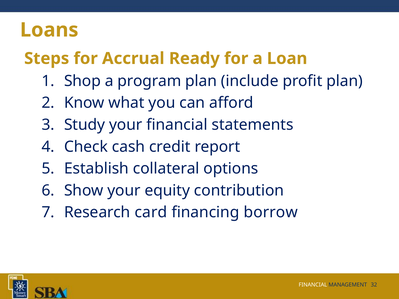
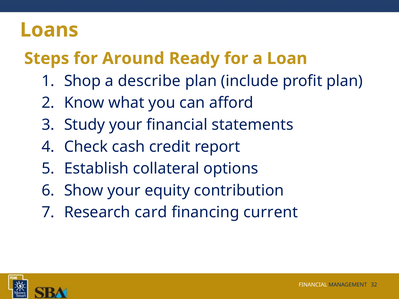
Accrual: Accrual -> Around (133, 59)
program: program -> describe (149, 81)
borrow: borrow -> current (271, 213)
